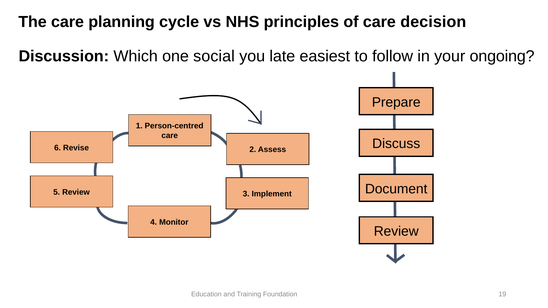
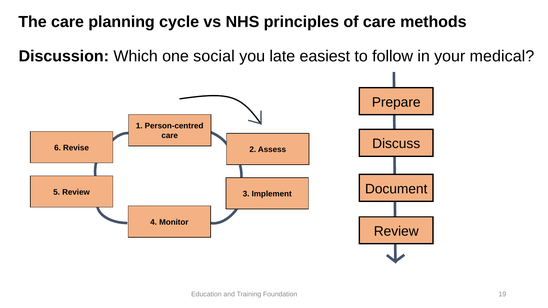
decision: decision -> methods (433, 22)
ongoing: ongoing -> medical (502, 56)
